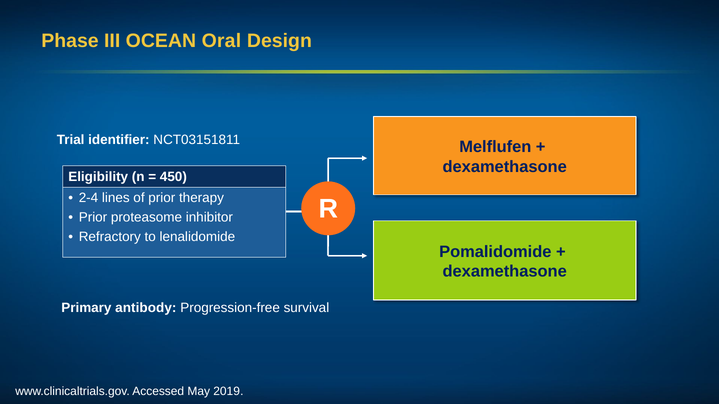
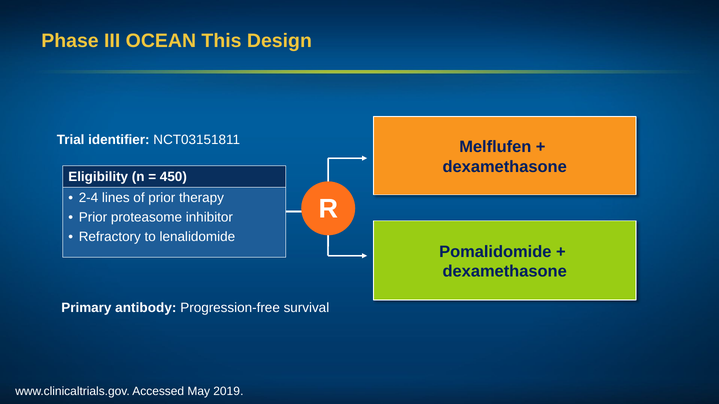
Oral: Oral -> This (221, 41)
